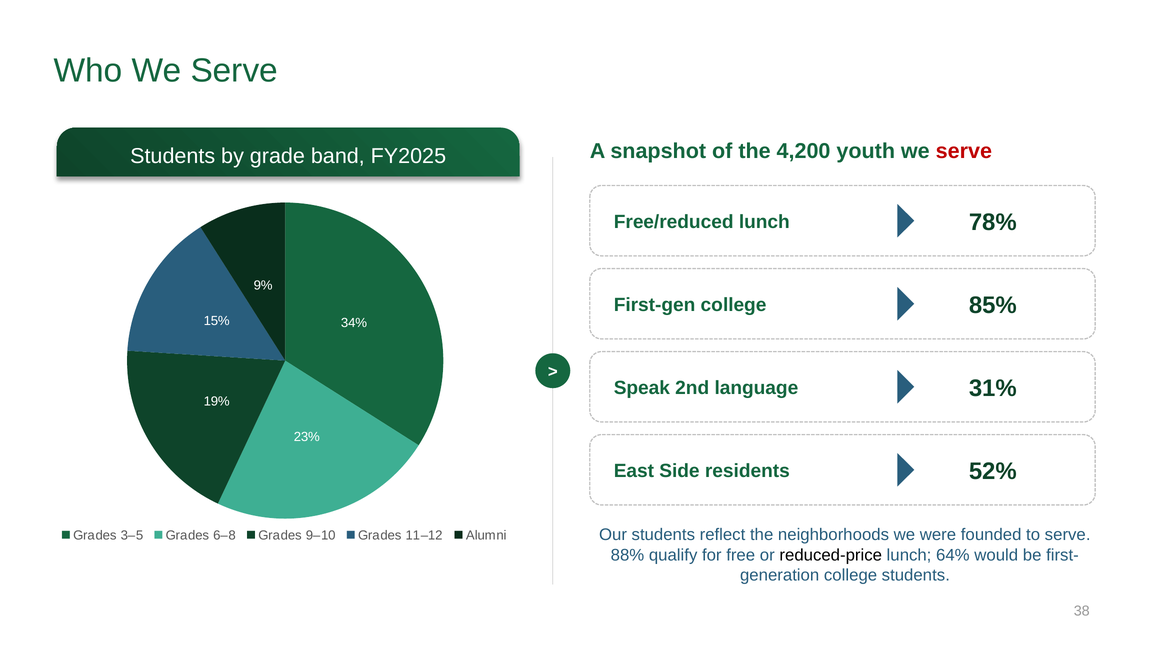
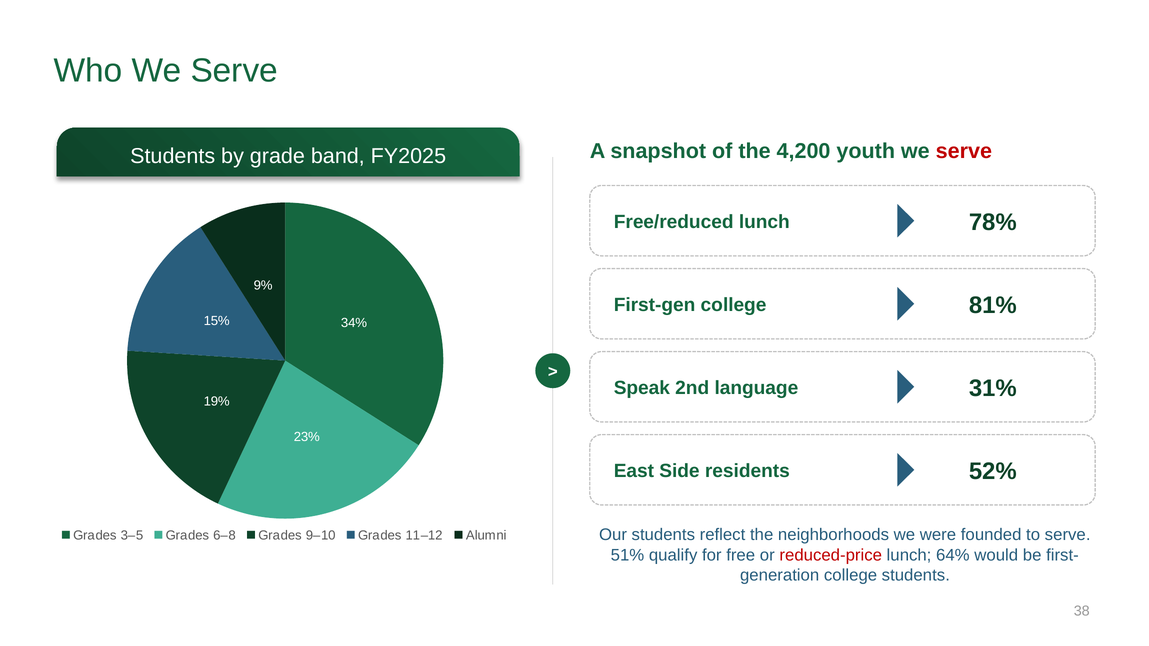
85%: 85% -> 81% (993, 306)
88%: 88% -> 51% (627, 555)
reduced-price colour: black -> red (831, 555)
